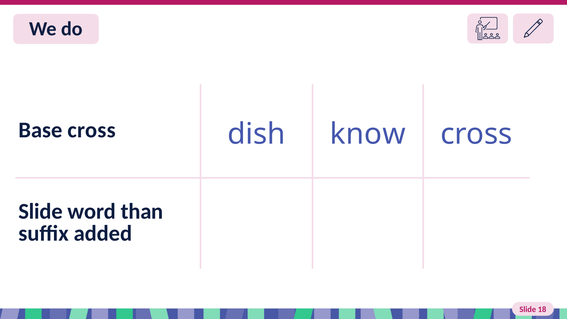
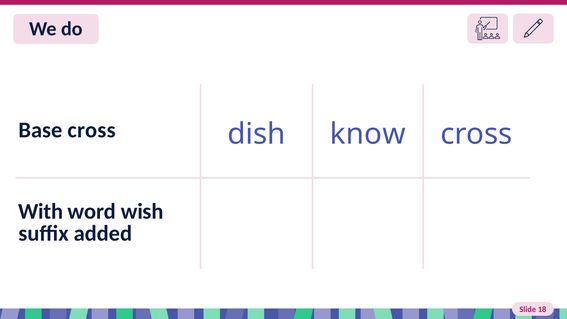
Slide: Slide -> With (41, 211)
than: than -> wish (142, 211)
